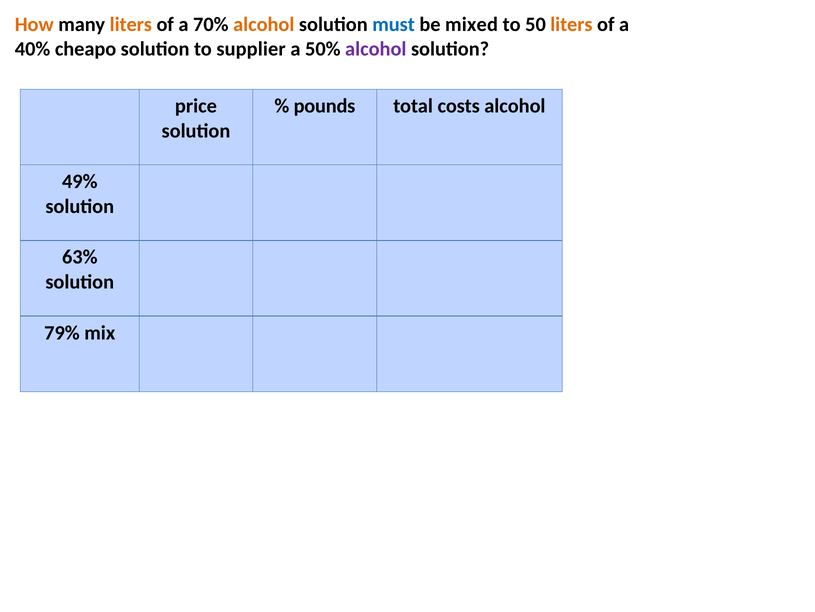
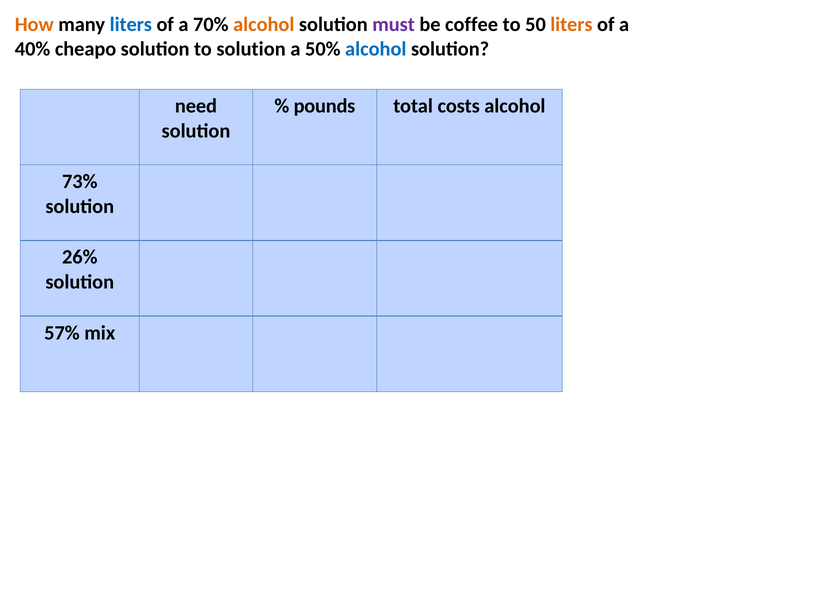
liters colour: orange -> blue (131, 24)
must colour: blue -> purple (394, 24)
mixed: mixed -> coffee (472, 24)
to supplier: supplier -> solution (251, 49)
alcohol colour: purple -> blue (376, 49)
price: price -> need (196, 106)
49%: 49% -> 73% (80, 181)
63%: 63% -> 26% (80, 257)
79%: 79% -> 57% (62, 332)
